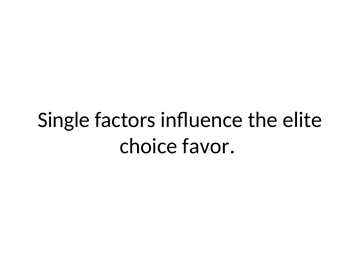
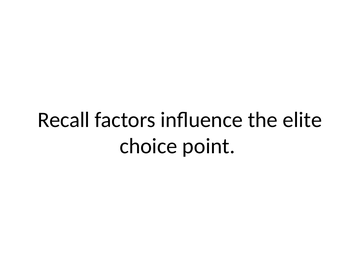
Single: Single -> Recall (64, 120)
favor: favor -> point (209, 146)
